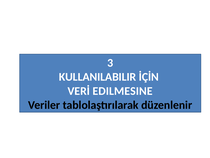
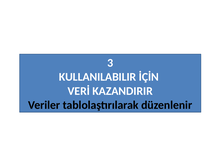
EDILMESINE: EDILMESINE -> KAZANDIRIR (123, 91)
